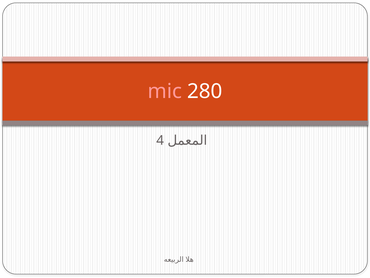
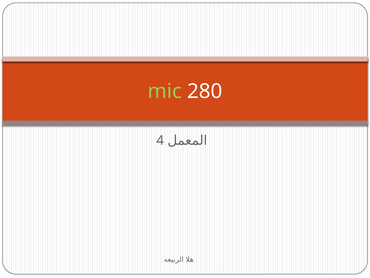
mic colour: pink -> light green (165, 91)
